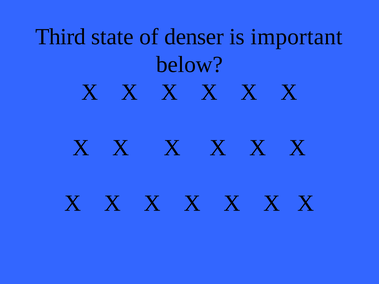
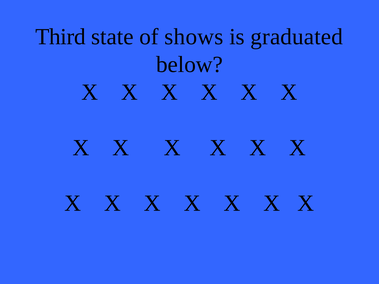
denser: denser -> shows (194, 37)
important: important -> graduated (297, 37)
